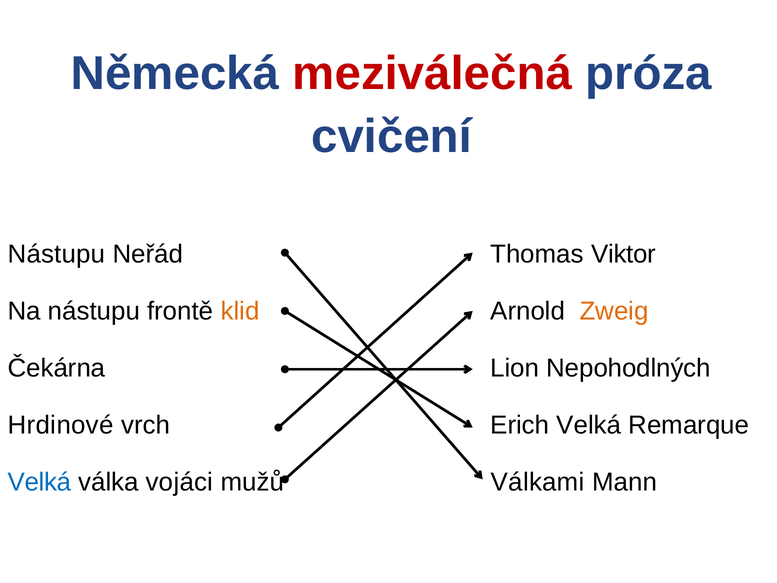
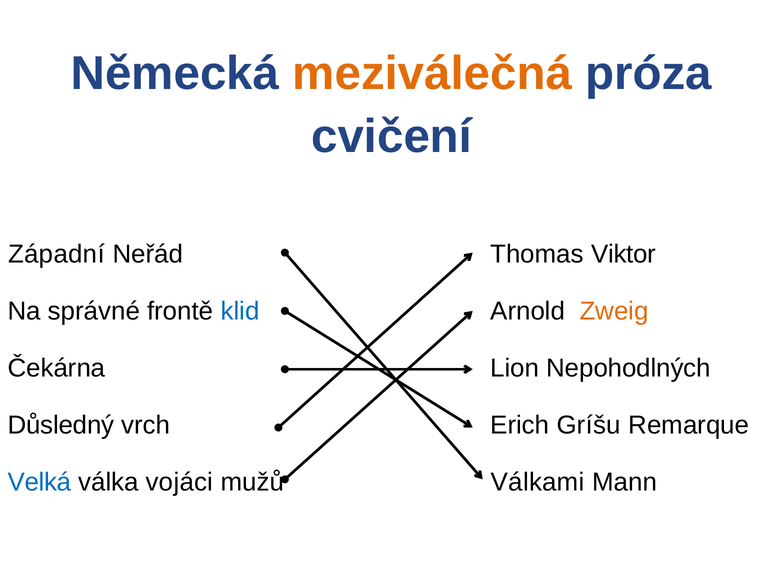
meziválečná colour: red -> orange (432, 74)
Nástupu: Nástupu -> Západní (56, 254)
Na nástupu: nástupu -> správné (94, 311)
klid colour: orange -> blue (240, 311)
Hrdinové: Hrdinové -> Důsledný (61, 425)
Erich Velká: Velká -> Gríšu (589, 425)
